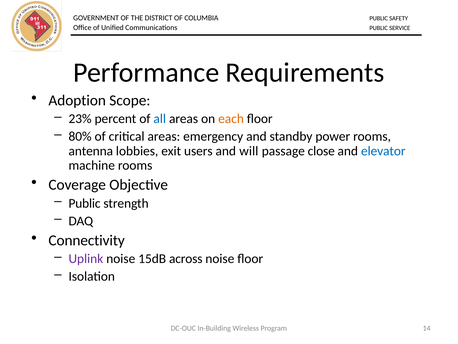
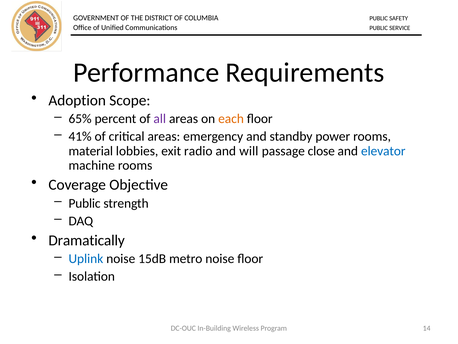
23%: 23% -> 65% (80, 119)
all colour: blue -> purple (160, 119)
80%: 80% -> 41% (80, 136)
antenna: antenna -> material (91, 151)
users: users -> radio (198, 151)
Connectivity: Connectivity -> Dramatically (87, 240)
Uplink colour: purple -> blue (86, 258)
across: across -> metro (186, 258)
